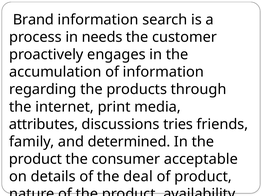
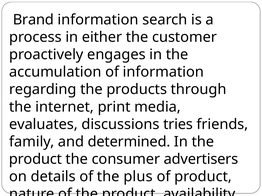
needs: needs -> either (102, 37)
attributes: attributes -> evaluates (43, 125)
acceptable: acceptable -> advertisers (201, 159)
deal: deal -> plus (138, 177)
